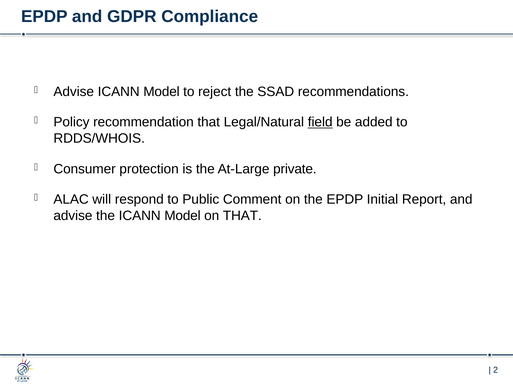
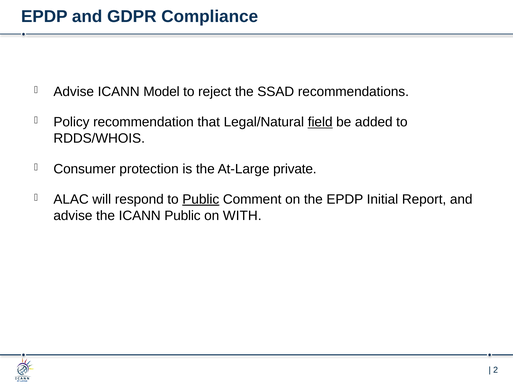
Public underline: none -> present (201, 199)
the ICANN Model: Model -> Public (182, 216)
on THAT: THAT -> WITH (242, 216)
